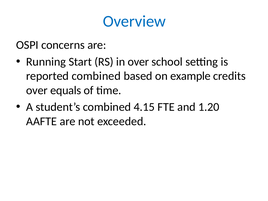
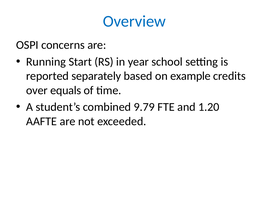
in over: over -> year (138, 62)
reported combined: combined -> separately (96, 76)
4.15: 4.15 -> 9.79 (144, 107)
